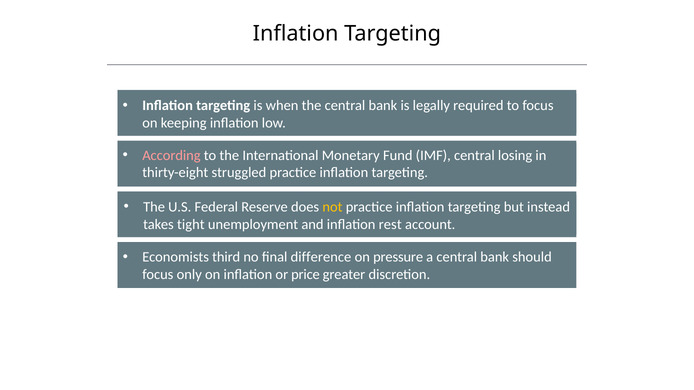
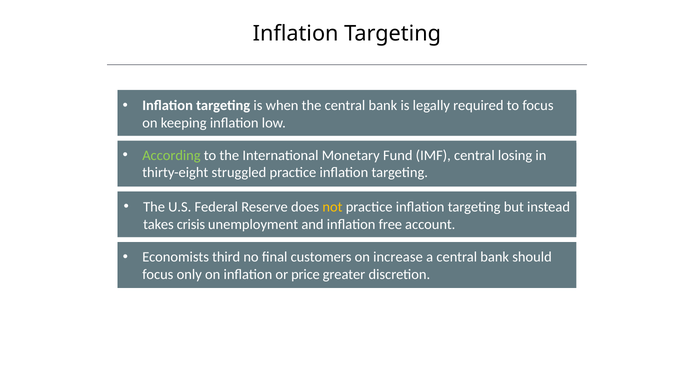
According colour: pink -> light green (171, 155)
tight: tight -> crisis (191, 224)
rest: rest -> free (390, 224)
difference: difference -> customers (321, 257)
pressure: pressure -> increase (398, 257)
